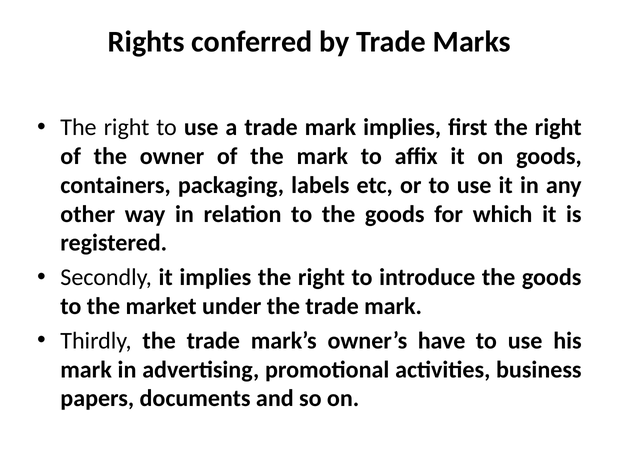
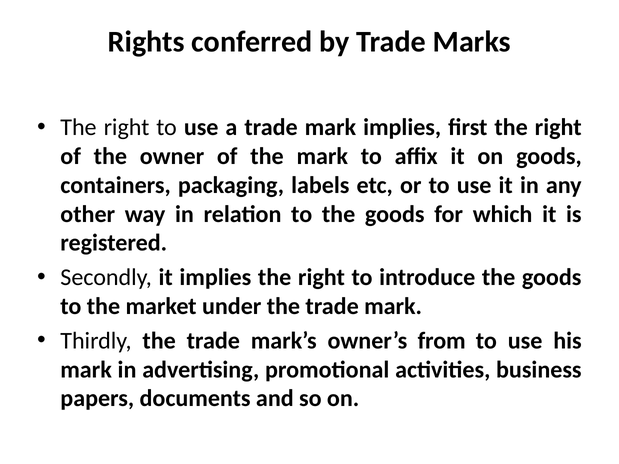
have: have -> from (442, 341)
